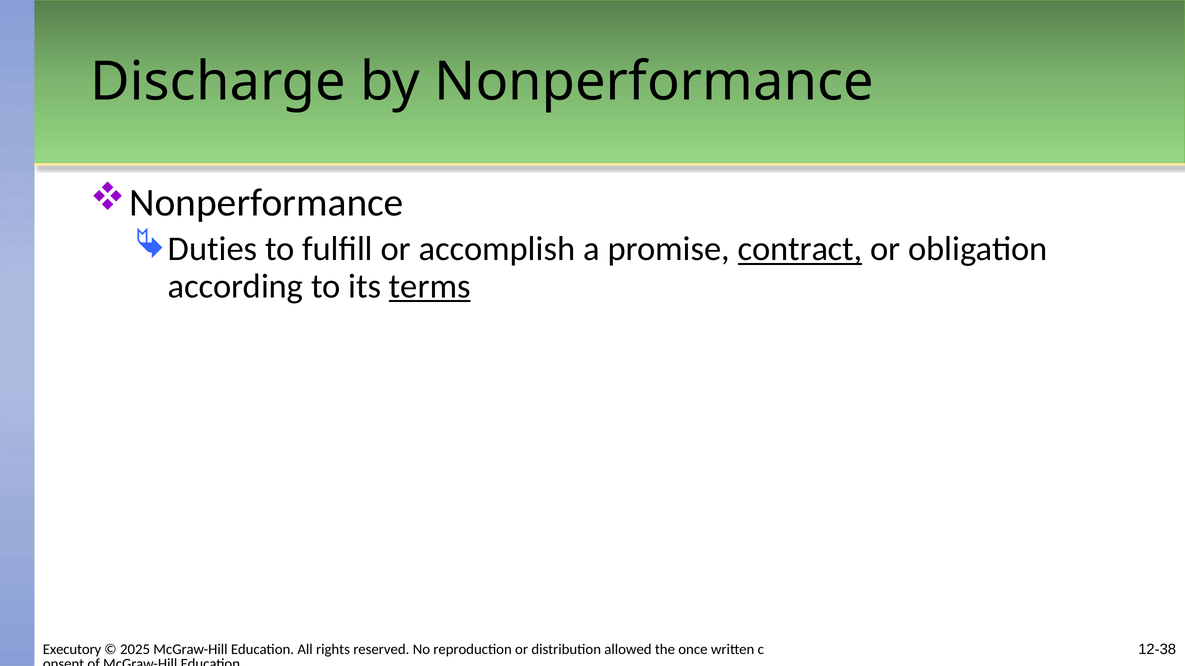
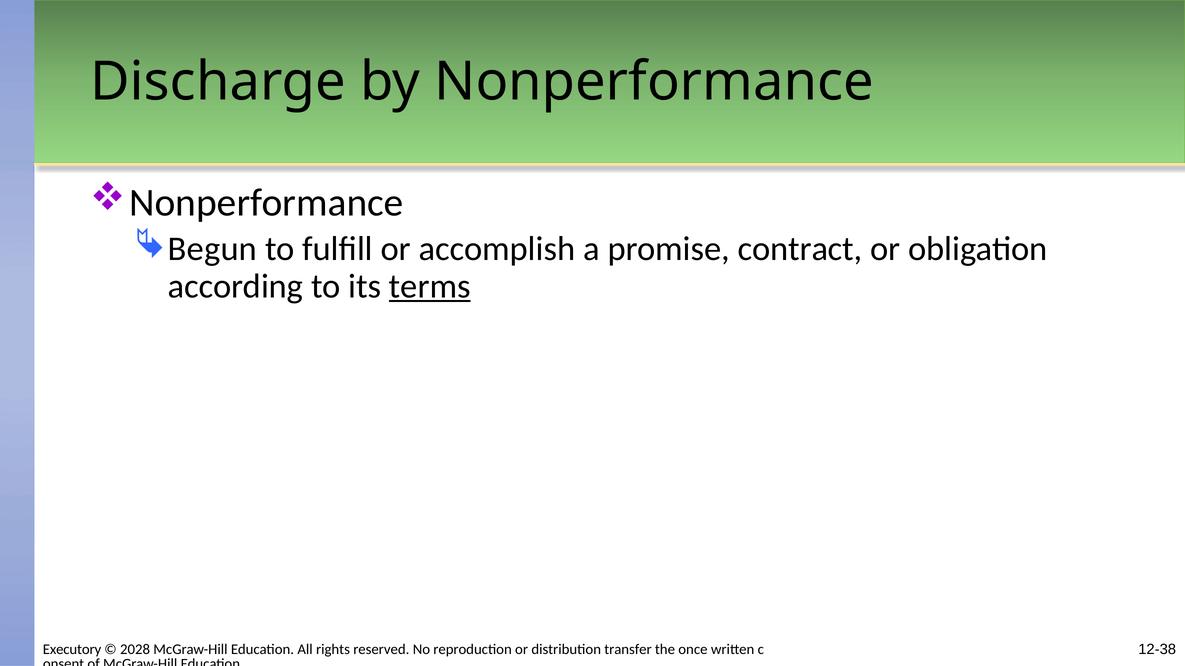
Duties: Duties -> Begun (212, 249)
contract underline: present -> none (800, 249)
2025: 2025 -> 2028 (135, 650)
allowed: allowed -> transfer (628, 650)
